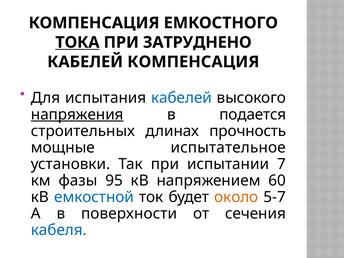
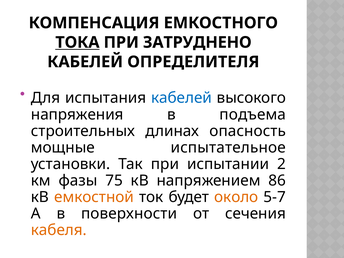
КАБЕЛЕЙ КОМПЕНСАЦИЯ: КОМПЕНСАЦИЯ -> ОПРЕДЕЛИТЕЛЯ (193, 62)
напряжения underline: present -> none (77, 114)
подается: подается -> подъема (253, 114)
прочность: прочность -> опасность (248, 131)
7: 7 -> 2 (282, 164)
95: 95 -> 75 (114, 181)
60: 60 -> 86 (277, 181)
емкостной colour: blue -> orange (94, 197)
кабеля colour: blue -> orange (59, 230)
